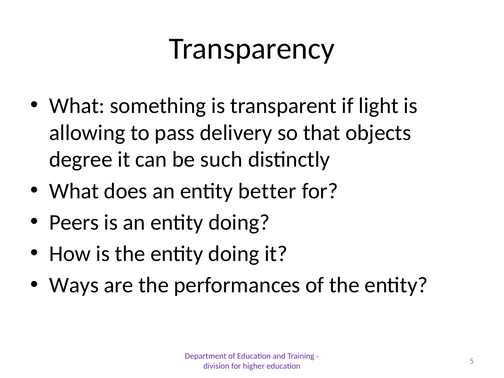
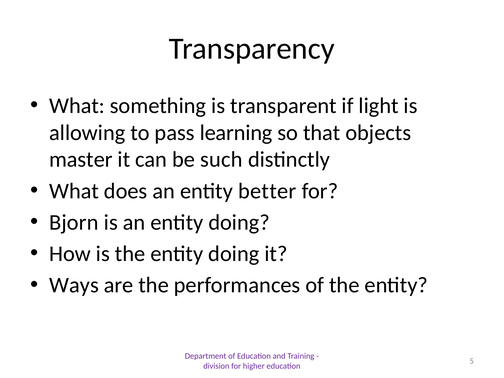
delivery: delivery -> learning (236, 133)
degree: degree -> master (81, 160)
Peers: Peers -> Bjorn (74, 222)
